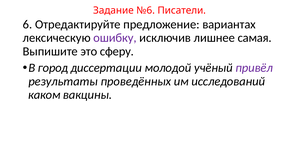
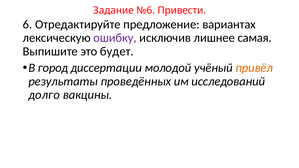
Писатели: Писатели -> Привести (182, 10)
сферу: сферу -> будет (117, 51)
привёл colour: purple -> orange (254, 68)
каком: каком -> долго (44, 95)
